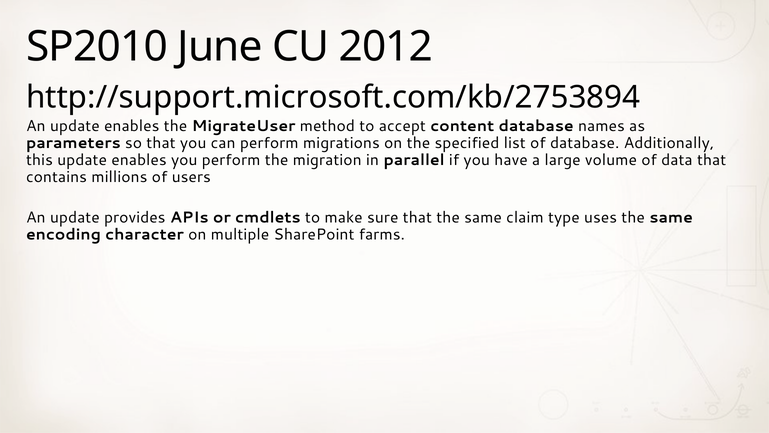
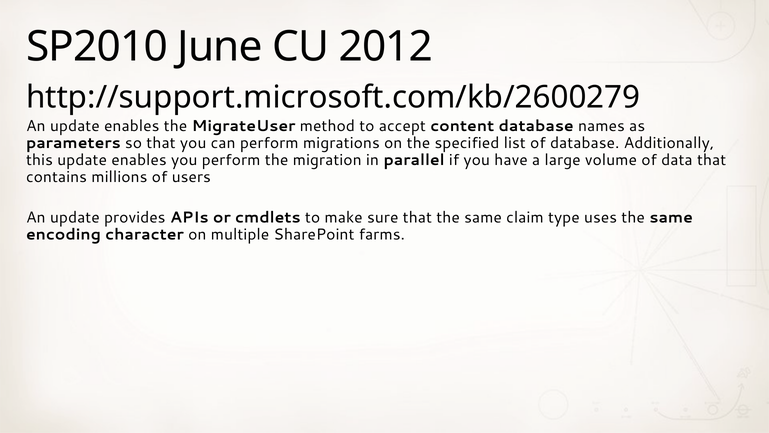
http://support.microsoft.com/kb/2753894: http://support.microsoft.com/kb/2753894 -> http://support.microsoft.com/kb/2600279 (333, 97)
